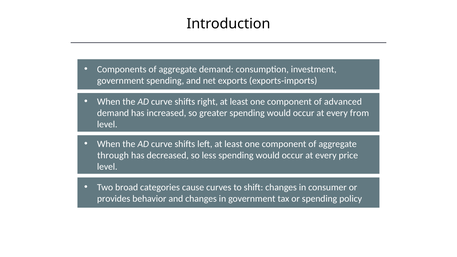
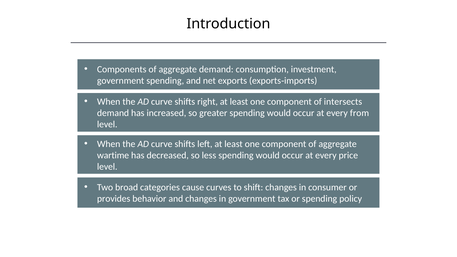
advanced: advanced -> intersects (343, 102)
through: through -> wartime (113, 155)
